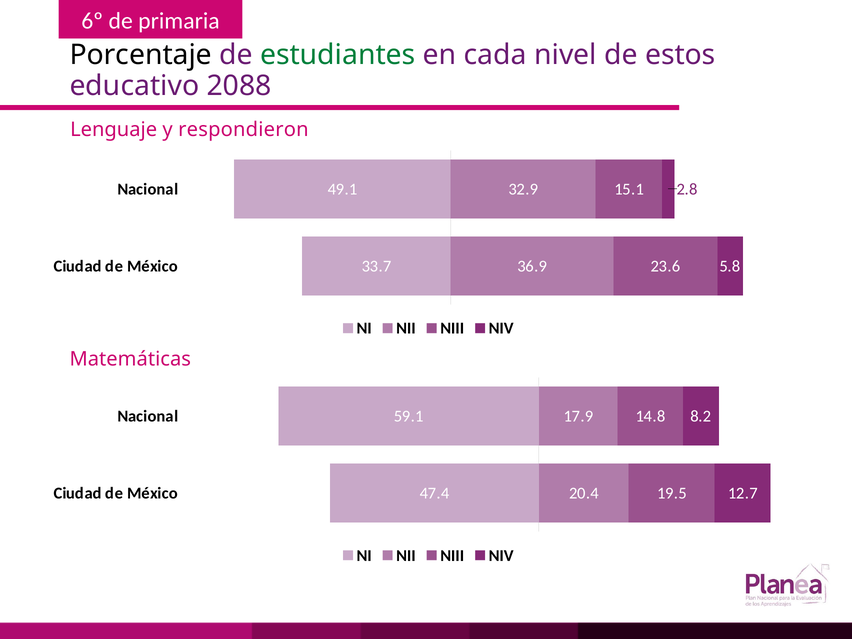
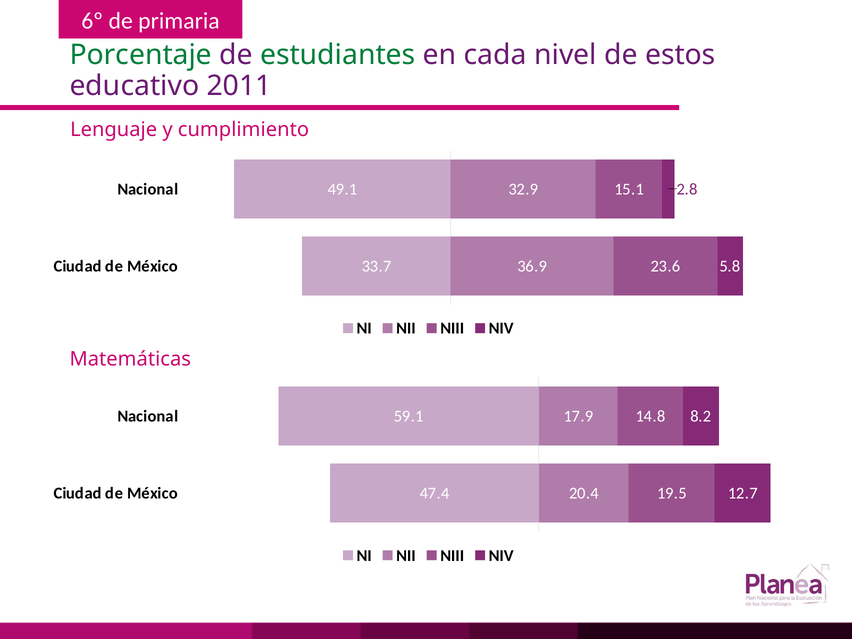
Porcentaje colour: black -> green (141, 55)
2088: 2088 -> 2011 (239, 86)
respondieron: respondieron -> cumplimiento (243, 130)
